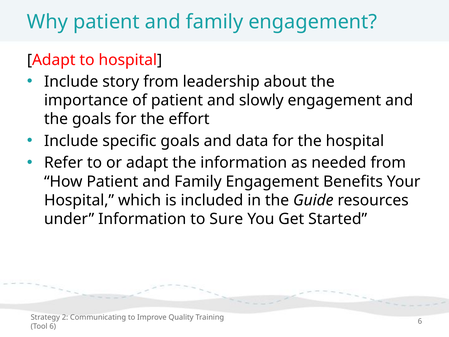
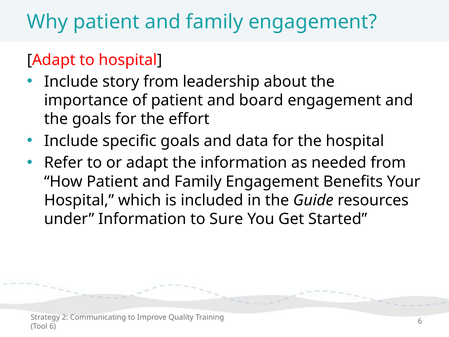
slowly: slowly -> board (261, 100)
